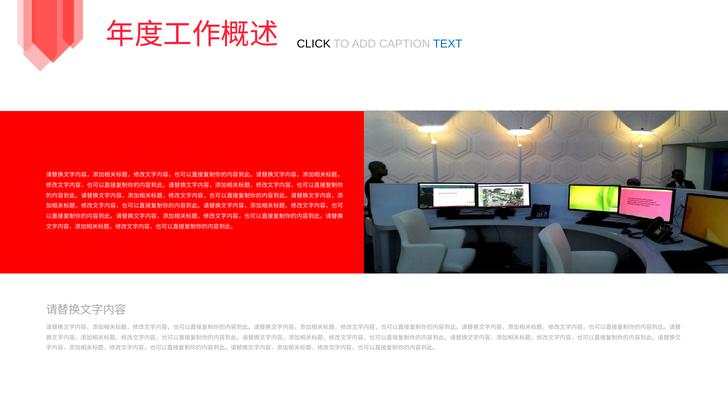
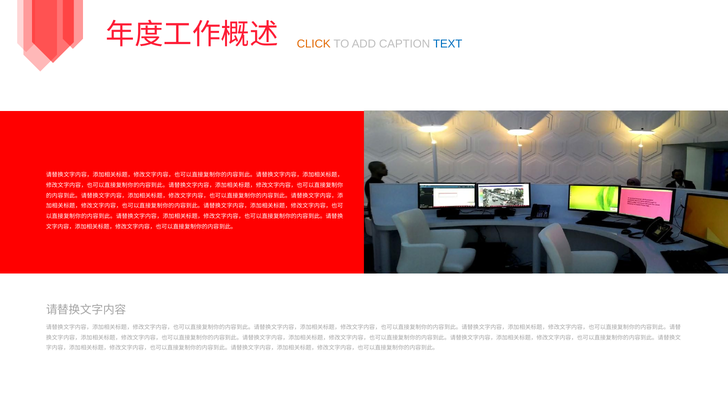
CLICK colour: black -> orange (314, 44)
